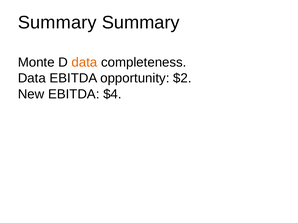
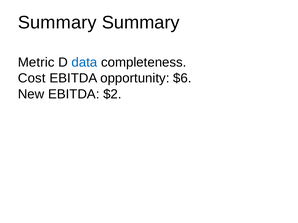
Monte: Monte -> Metric (36, 62)
data colour: orange -> blue (84, 62)
Data: Data -> Cost (32, 78)
$2: $2 -> $6 (182, 78)
$4: $4 -> $2 (112, 94)
